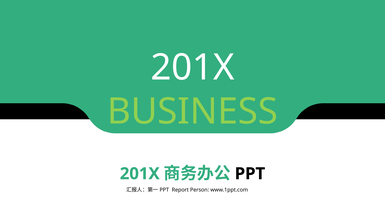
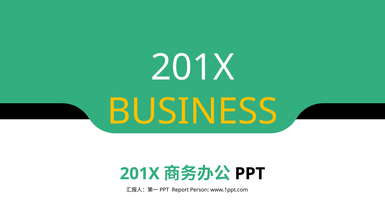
BUSINESS colour: light green -> yellow (193, 111)
